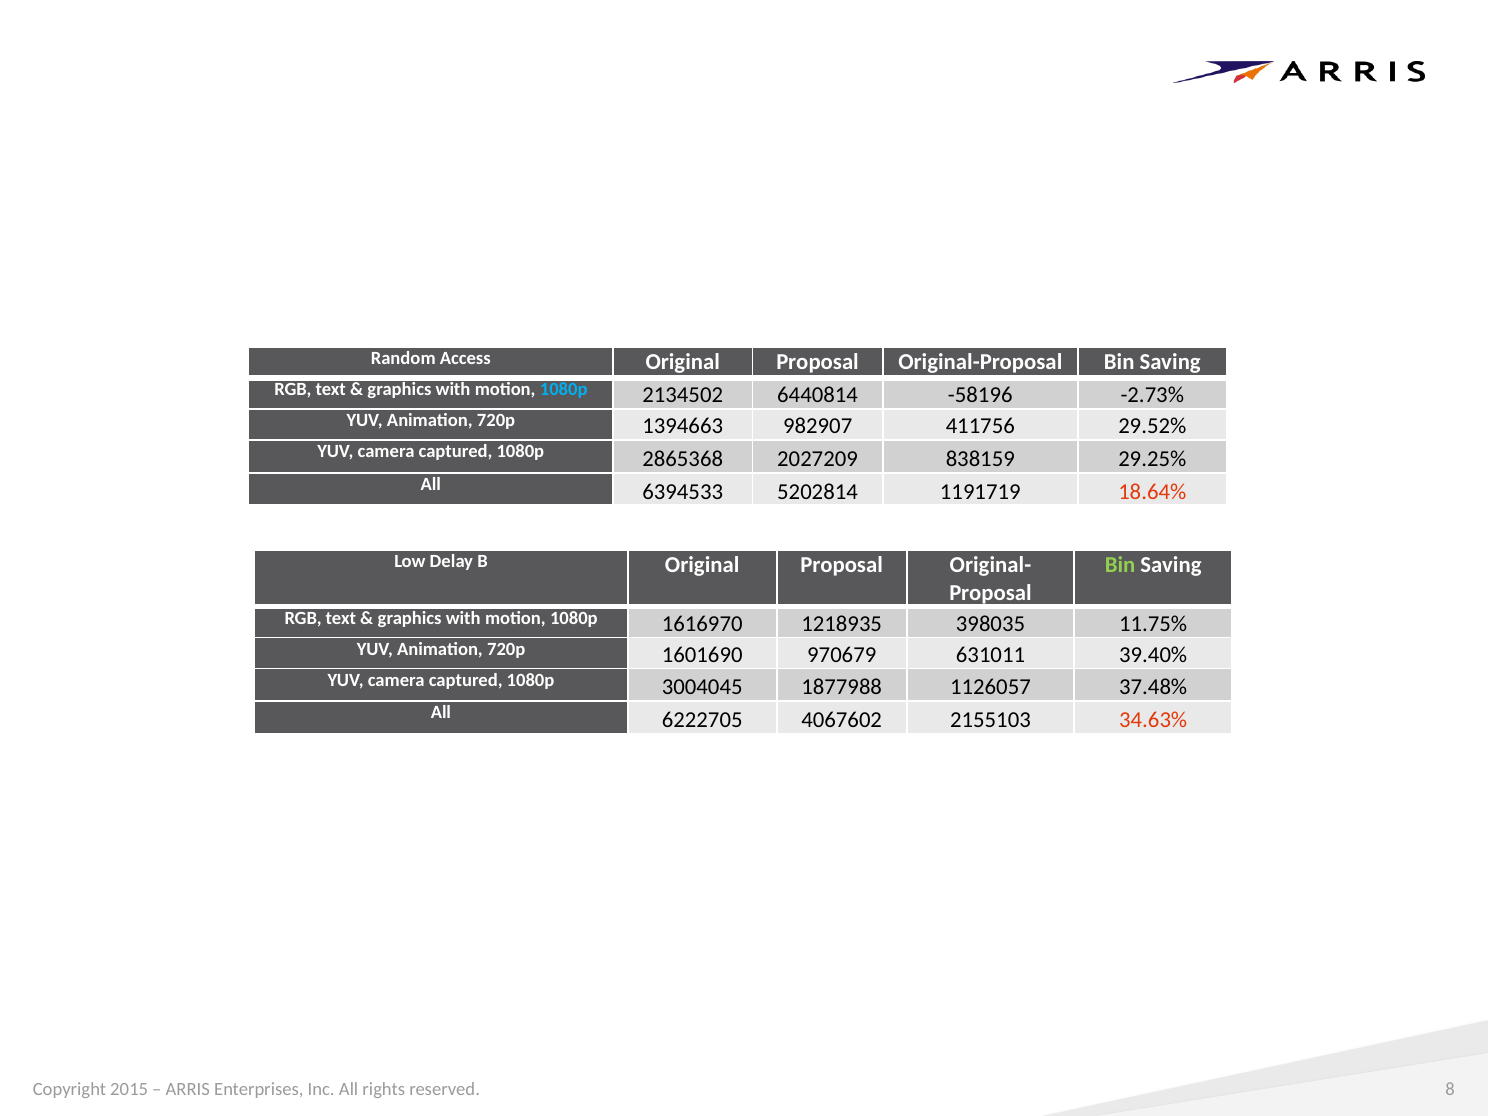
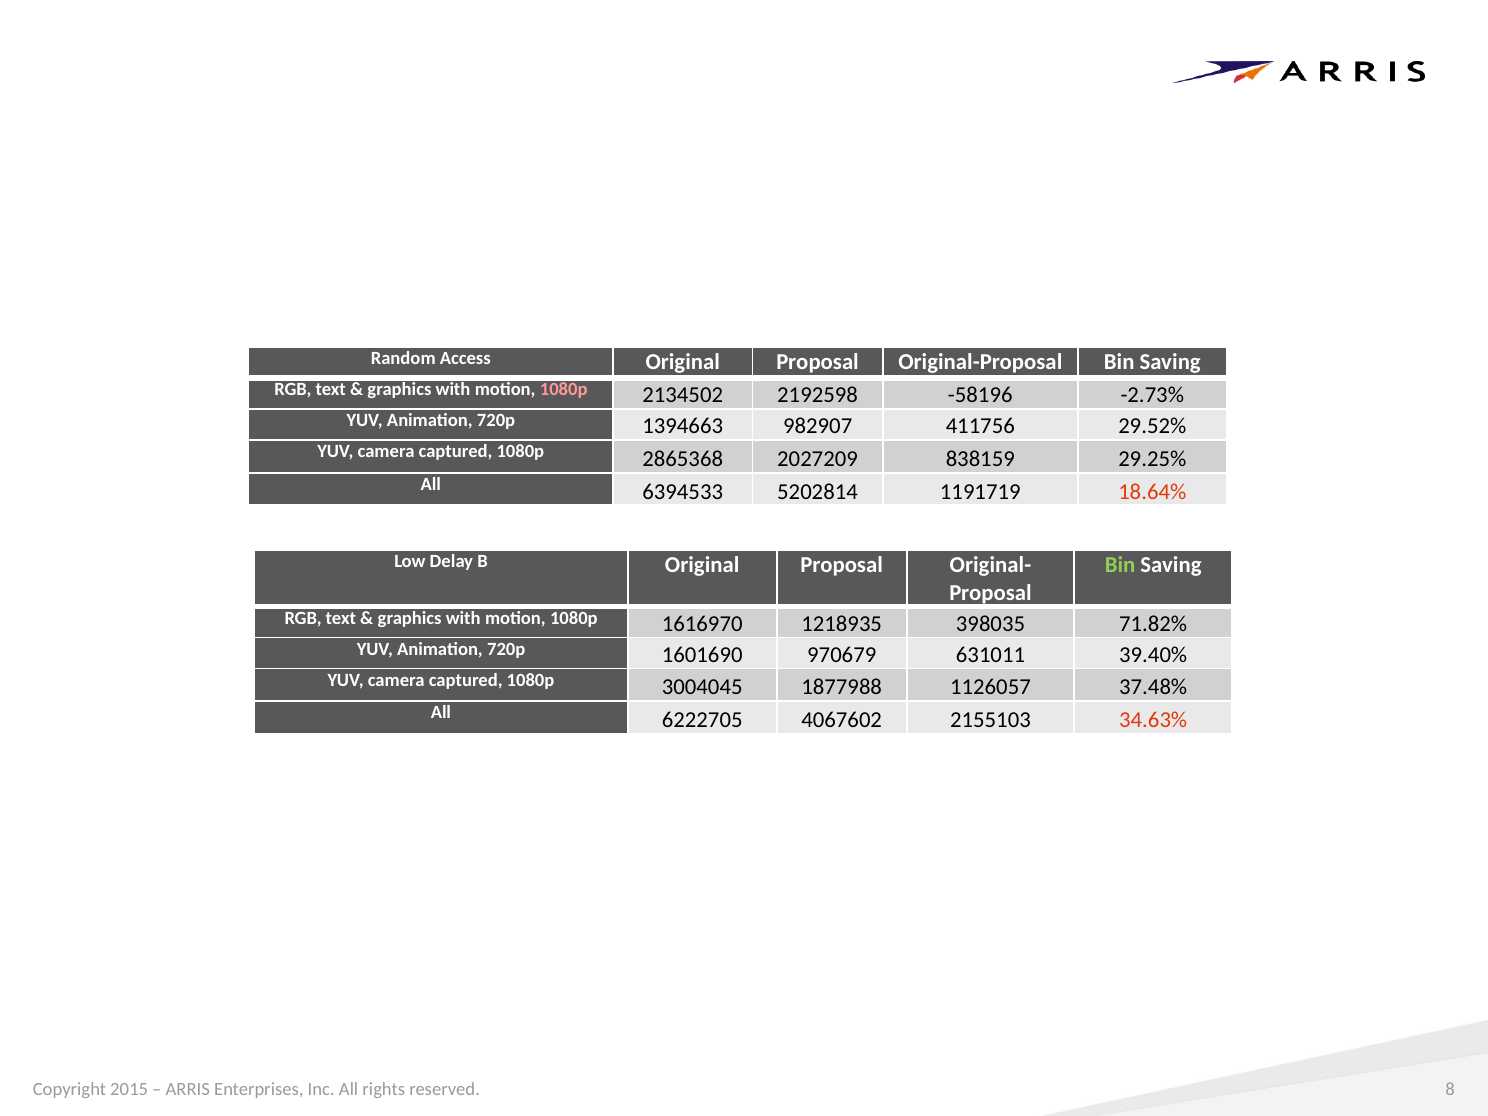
1080p colour: light blue -> pink (564, 390)
6440814: 6440814 -> 2192598 (818, 395)
11.75%: 11.75% -> 71.82% (1153, 624)
